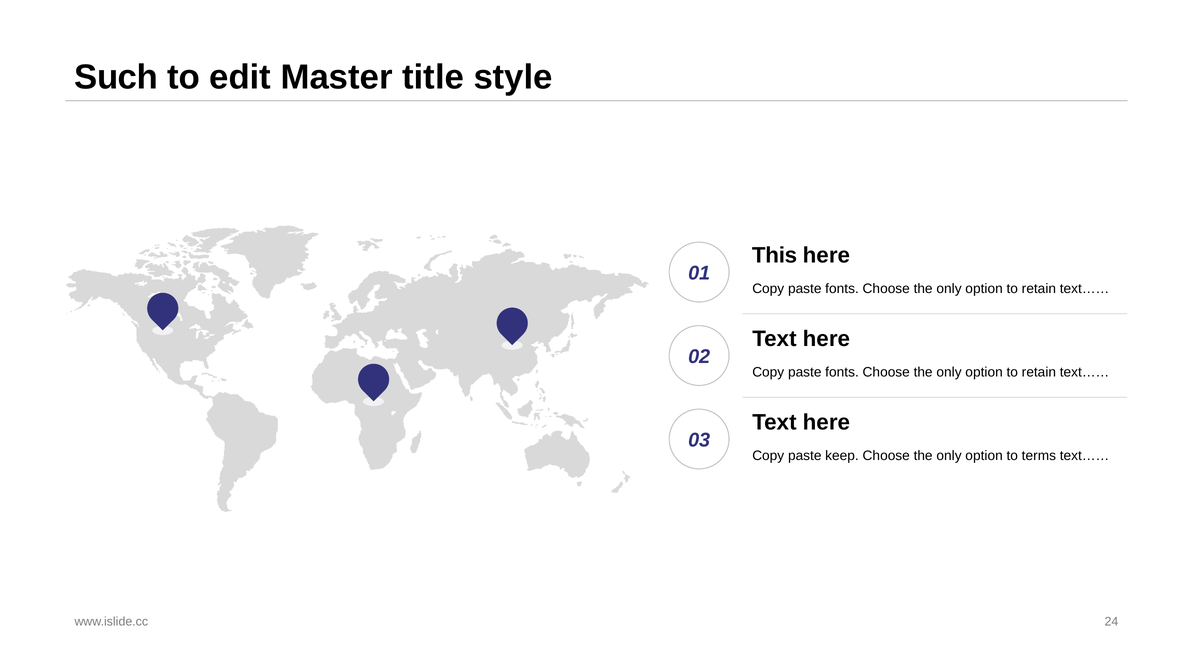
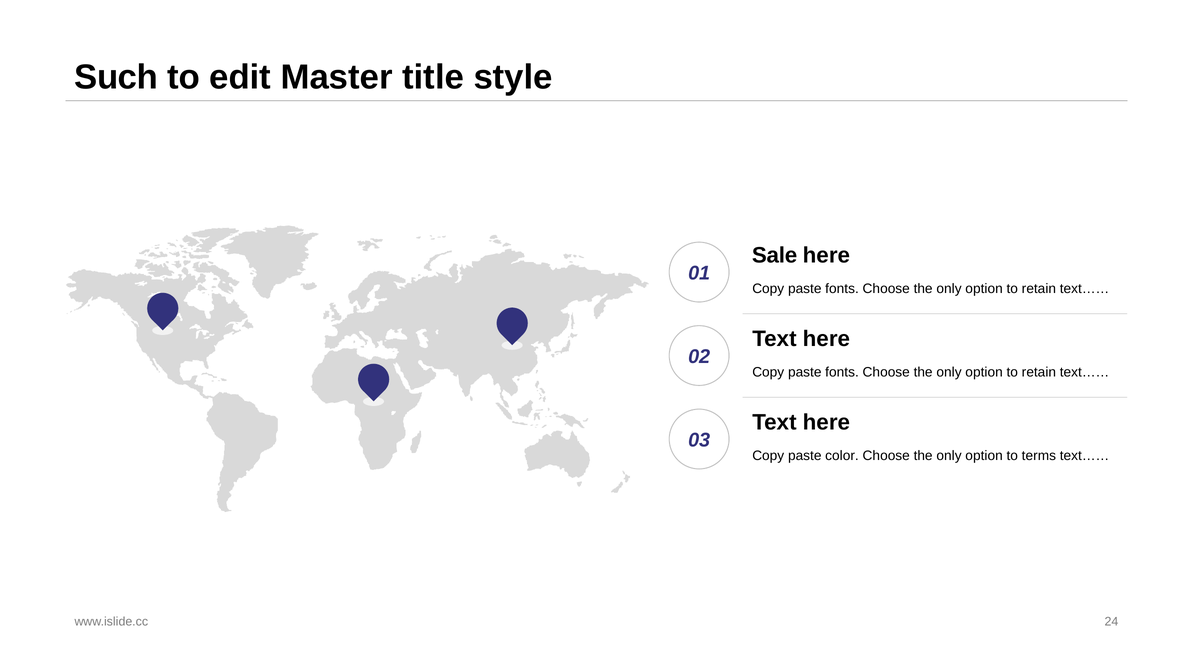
This: This -> Sale (775, 256)
keep: keep -> color (842, 456)
